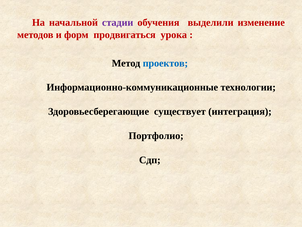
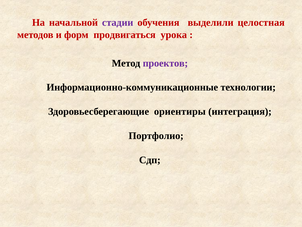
изменение: изменение -> целостная (261, 23)
проектов colour: blue -> purple (165, 63)
существует: существует -> ориентиры (180, 111)
